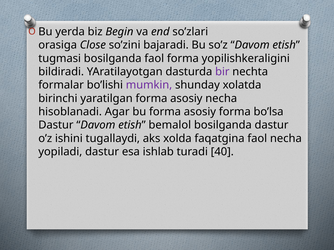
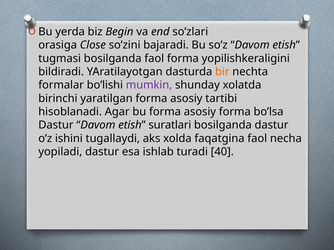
bir colour: purple -> orange (222, 72)
asosiy necha: necha -> tartibi (221, 99)
bemalol: bemalol -> suratlari (170, 125)
